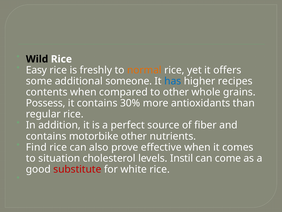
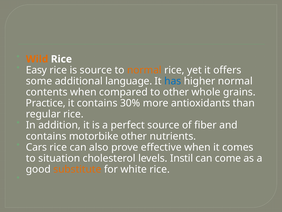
Wild colour: black -> orange (37, 59)
is freshly: freshly -> source (96, 70)
someone: someone -> language (129, 81)
higher recipes: recipes -> normal (235, 81)
Possess: Possess -> Practice (46, 103)
Find: Find -> Cars (36, 147)
substitute colour: red -> orange (77, 169)
